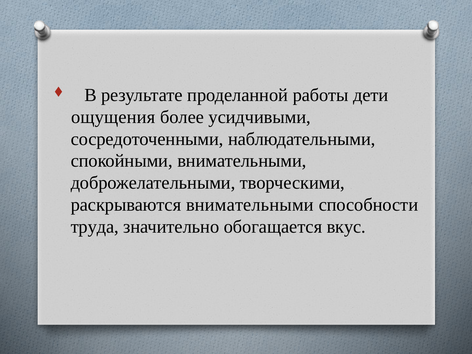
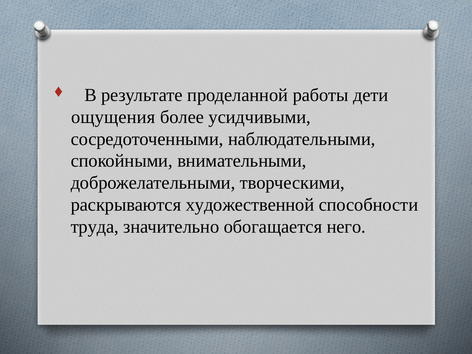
раскрываются внимательными: внимательными -> художественной (250, 205)
вкус: вкус -> него (346, 227)
